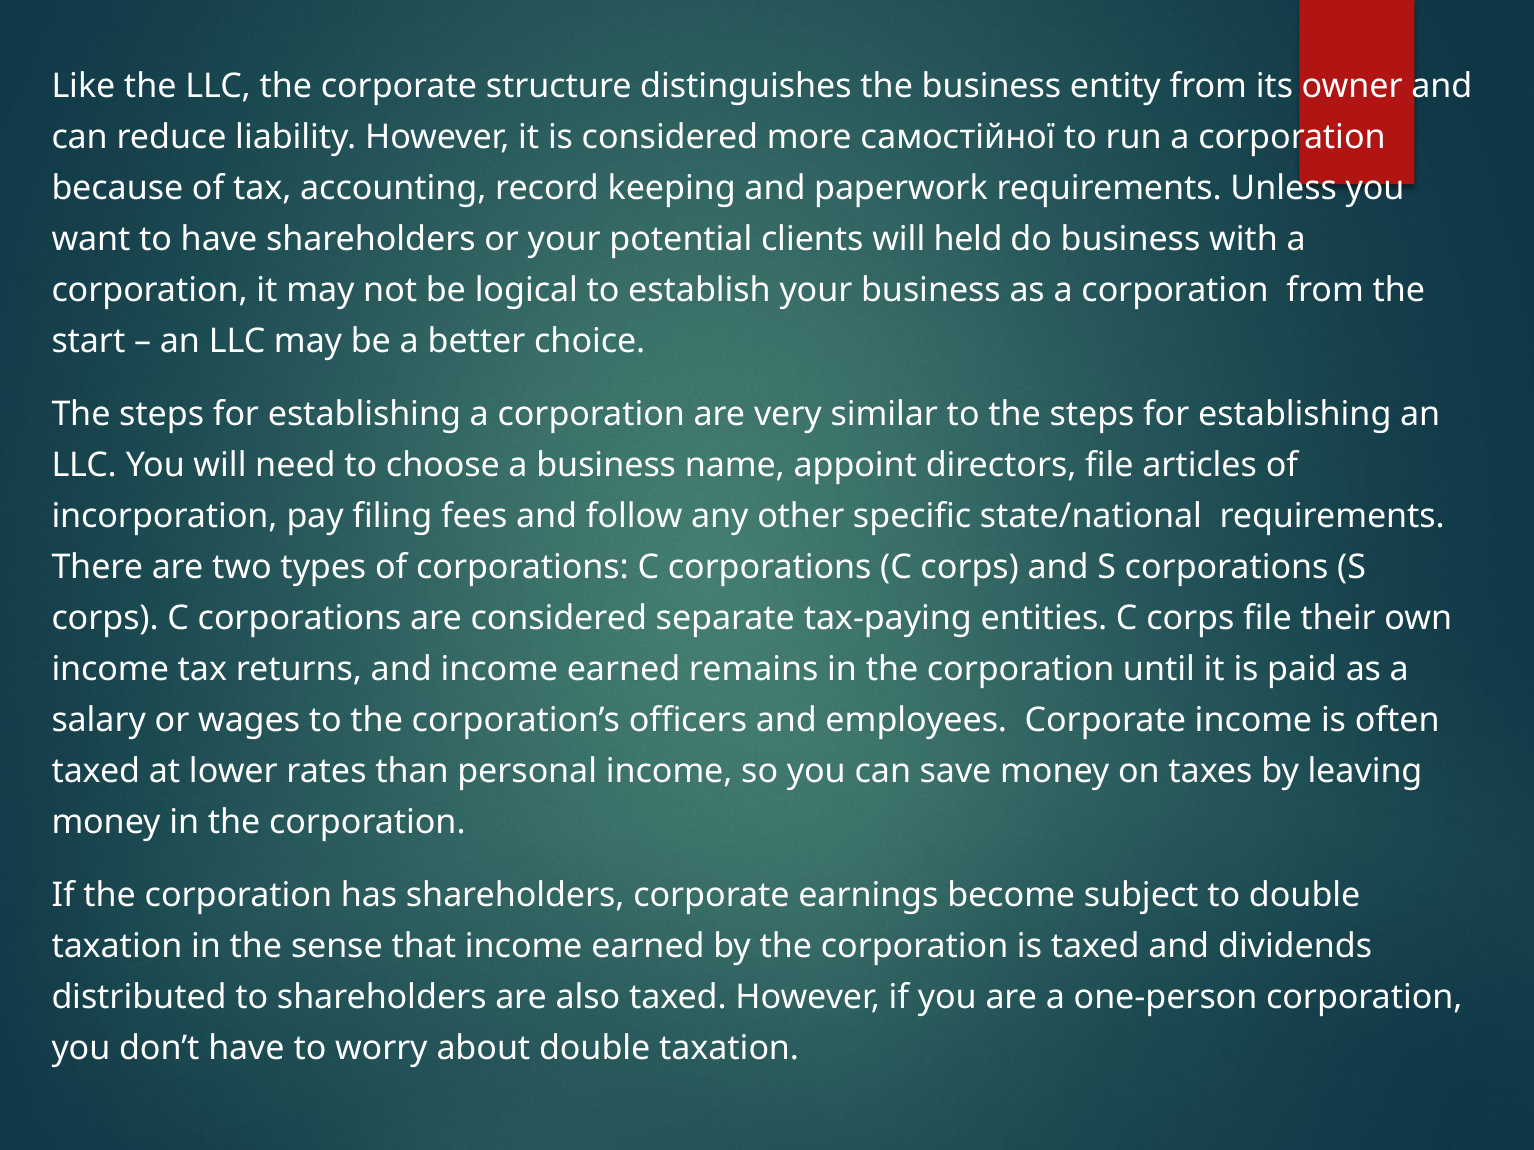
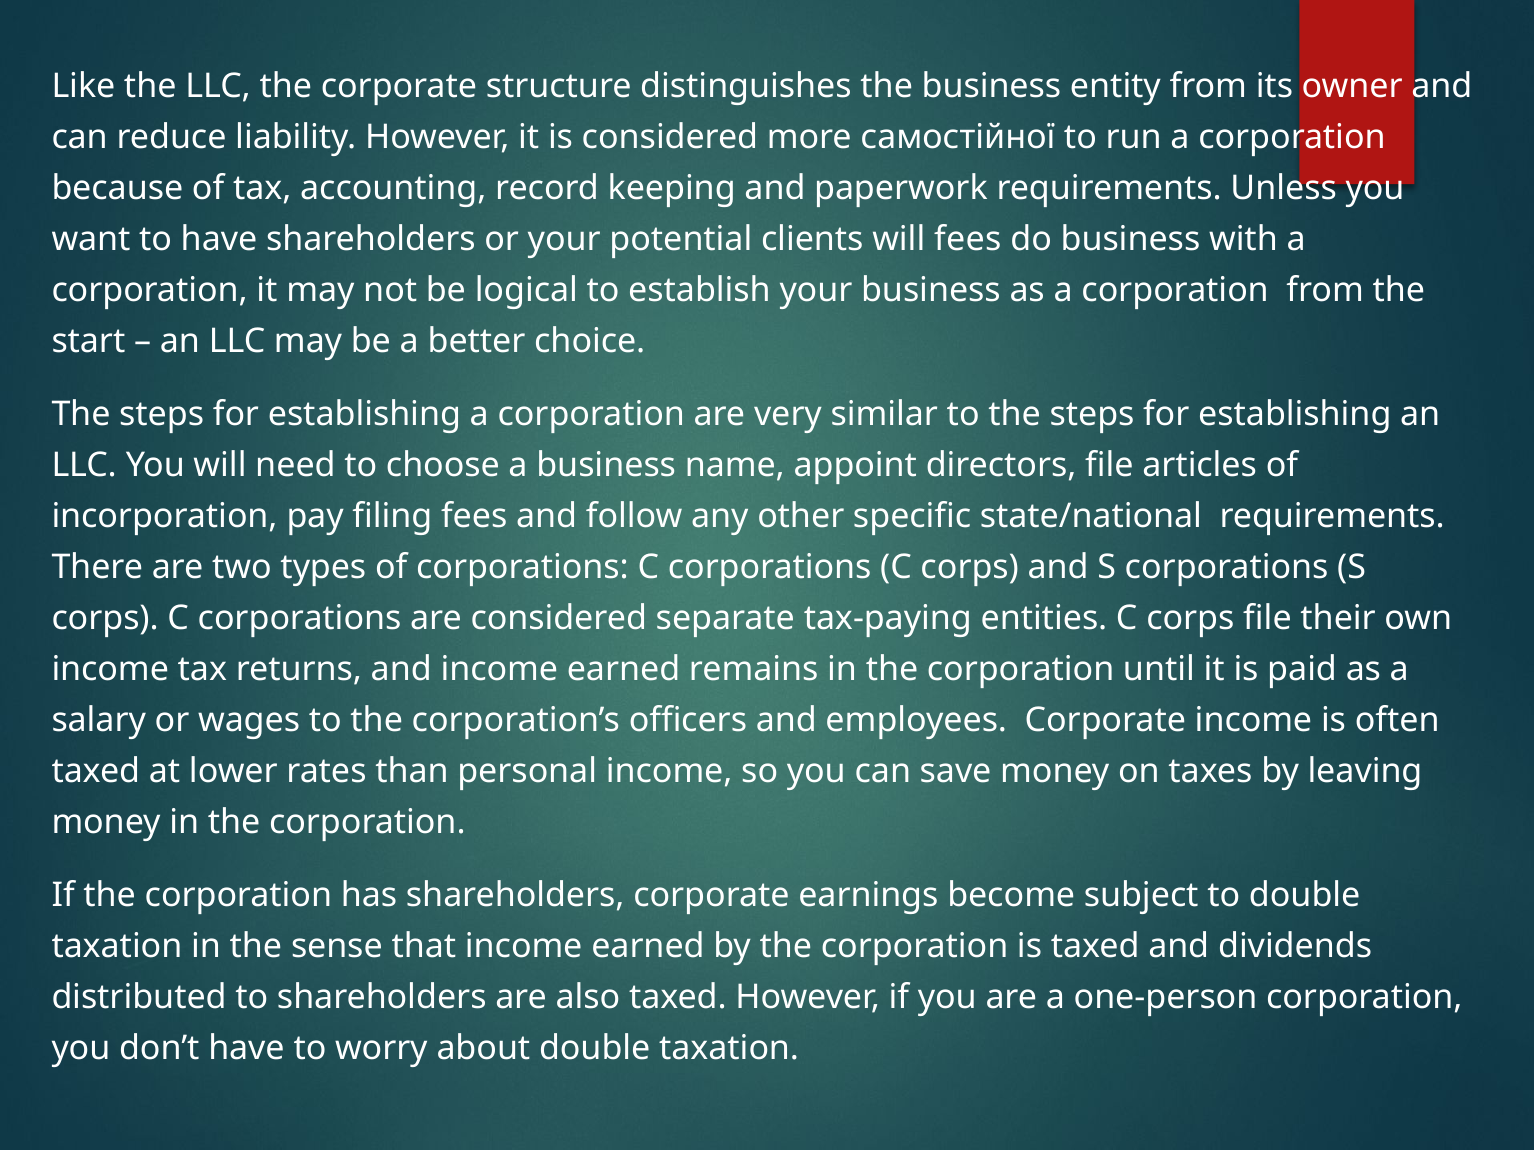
will held: held -> fees (968, 240)
